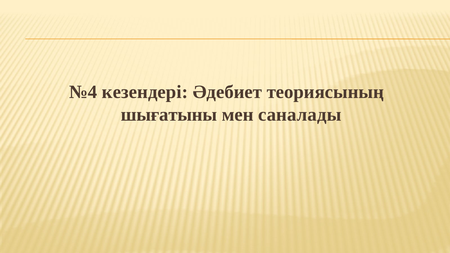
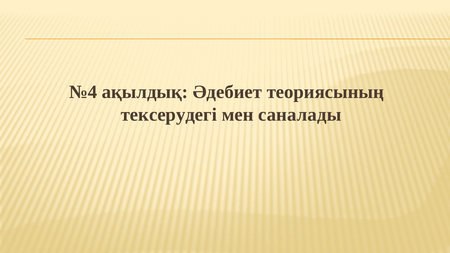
кезендері: кезендері -> ақылдық (145, 92)
шығатыны: шығатыны -> тексерудегі (169, 115)
